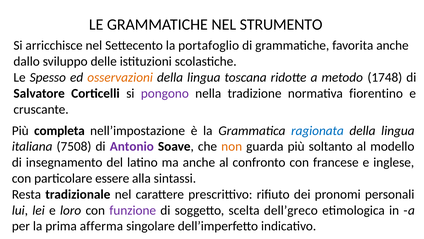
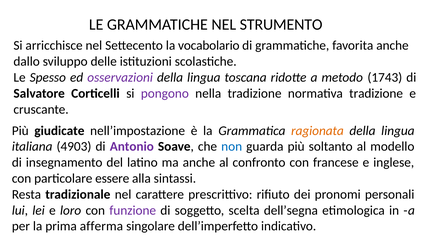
portafoglio: portafoglio -> vocabolario (209, 46)
osservazioni colour: orange -> purple (120, 77)
1748: 1748 -> 1743 (385, 77)
normativa fiorentino: fiorentino -> tradizione (376, 93)
completa: completa -> giudicate (59, 130)
ragionata colour: blue -> orange (317, 130)
7508: 7508 -> 4903 (74, 146)
non colour: orange -> blue (232, 146)
dell’greco: dell’greco -> dell’segna (291, 210)
